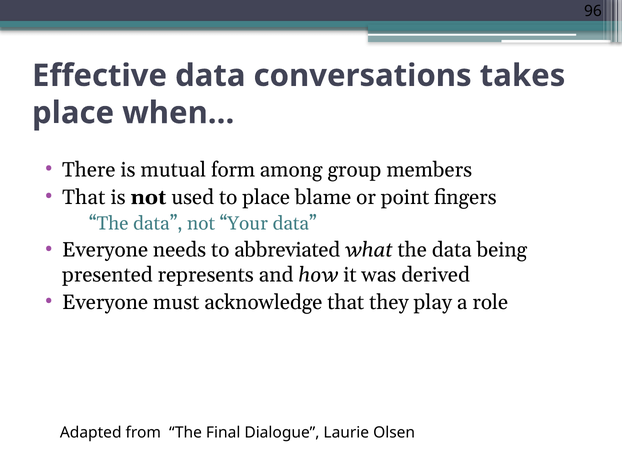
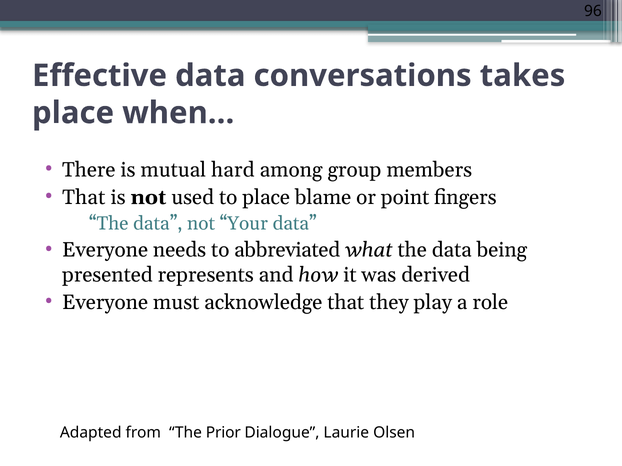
form: form -> hard (233, 170)
Final: Final -> Prior (223, 433)
